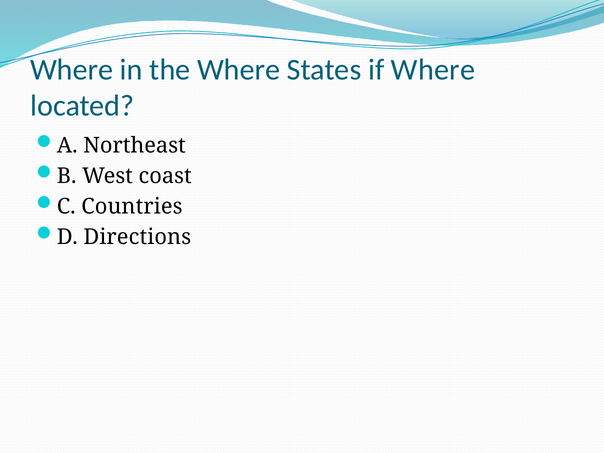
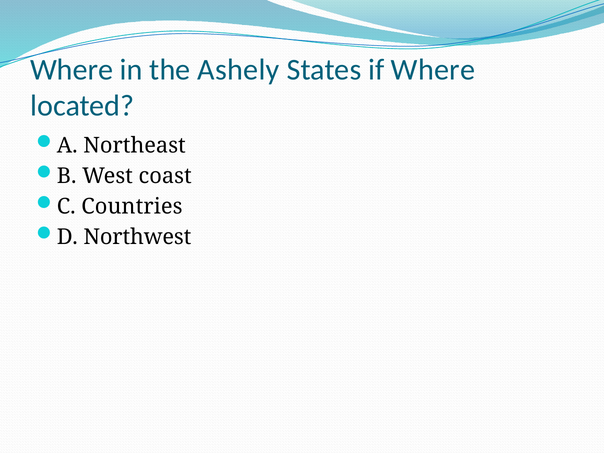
the Where: Where -> Ashely (238, 70)
Directions: Directions -> Northwest (137, 237)
